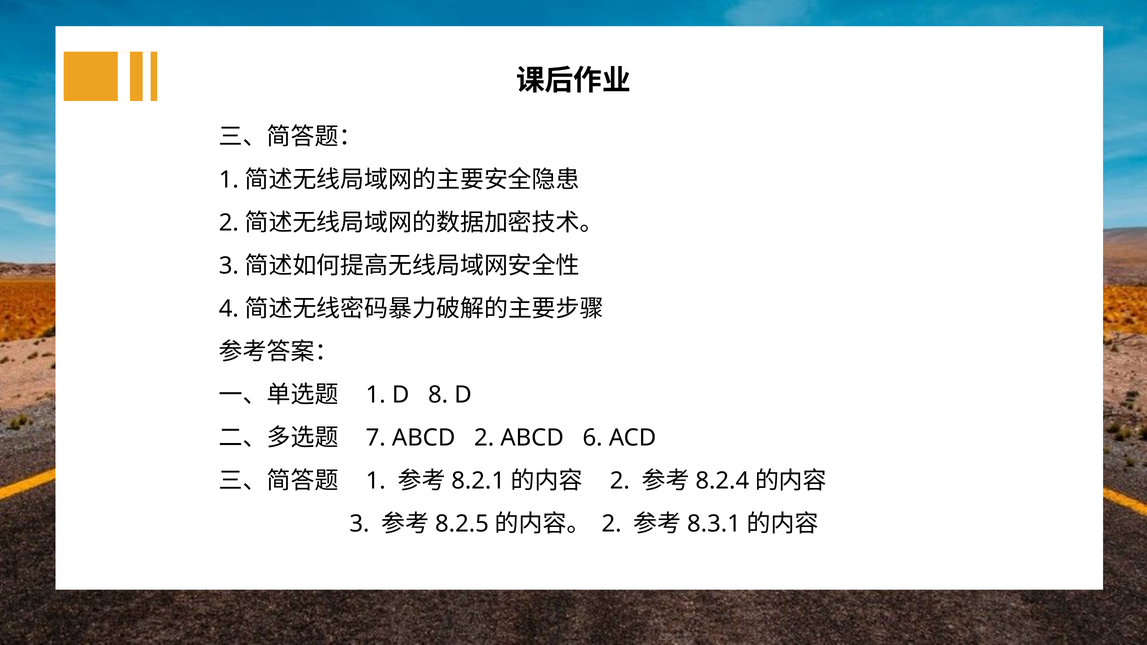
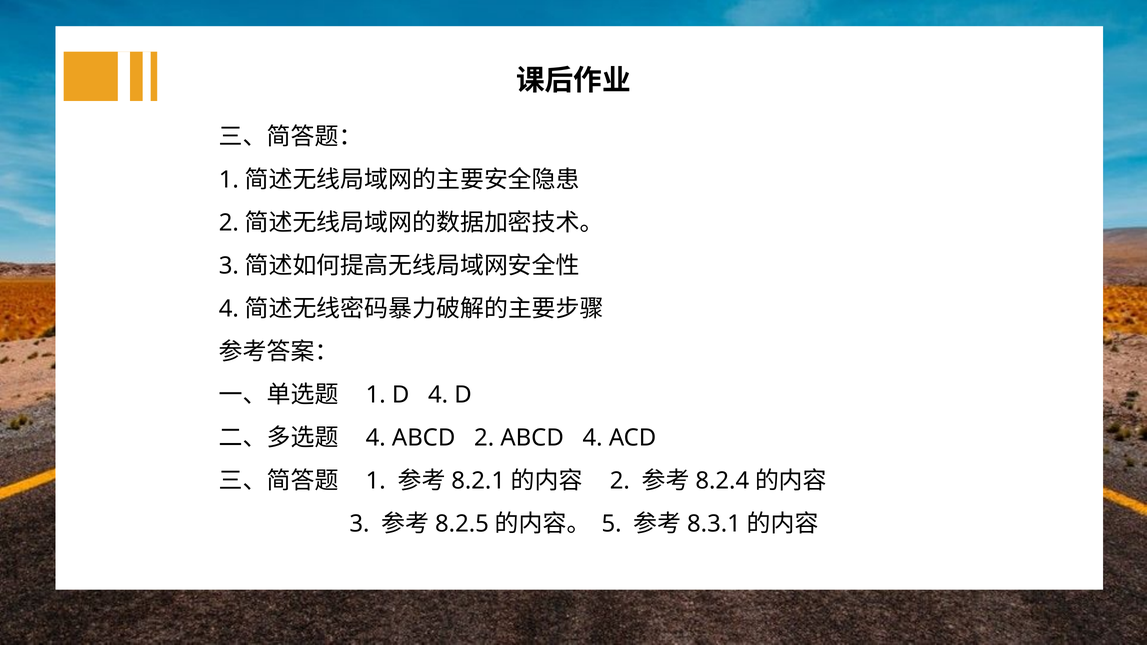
D 8: 8 -> 4 (438, 395)
7: 7 -> 4 (376, 438)
ABCD 6: 6 -> 4 (593, 438)
2: 2 -> 5 (612, 524)
